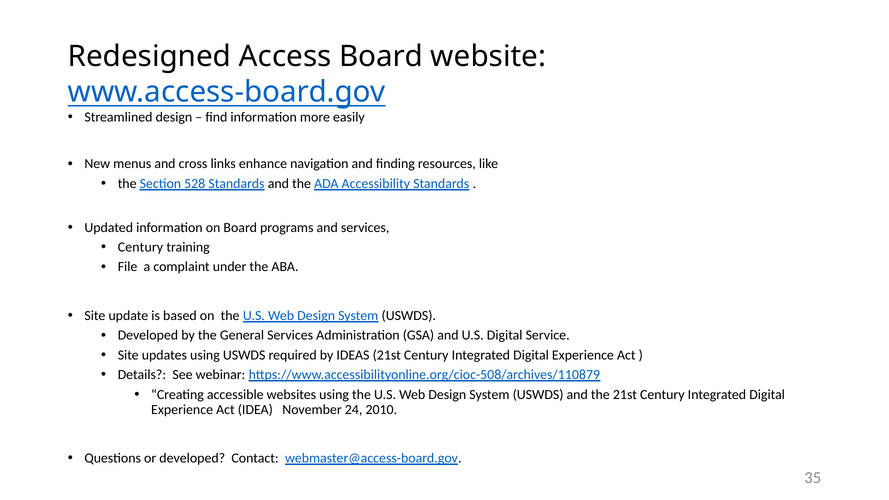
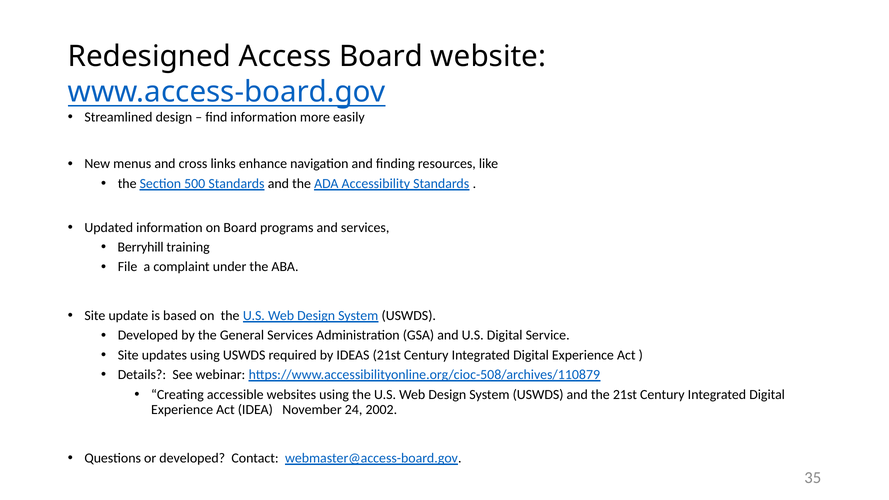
528: 528 -> 500 (195, 184)
Century: Century -> Berryhill (141, 247)
2010: 2010 -> 2002 (381, 410)
